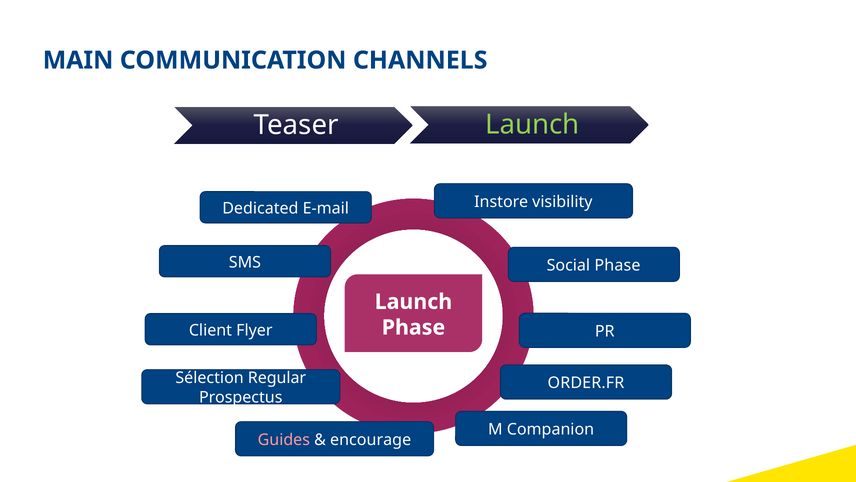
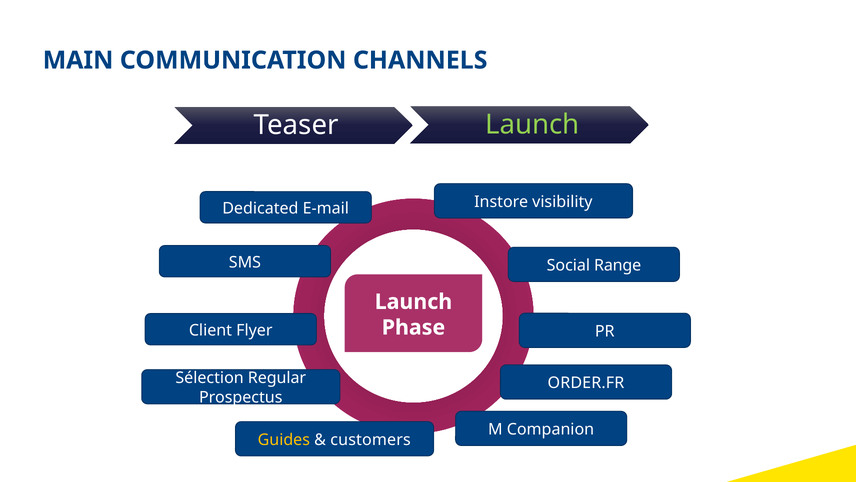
Social Phase: Phase -> Range (618, 265)
Guides colour: pink -> yellow (284, 439)
encourage: encourage -> customers (371, 439)
